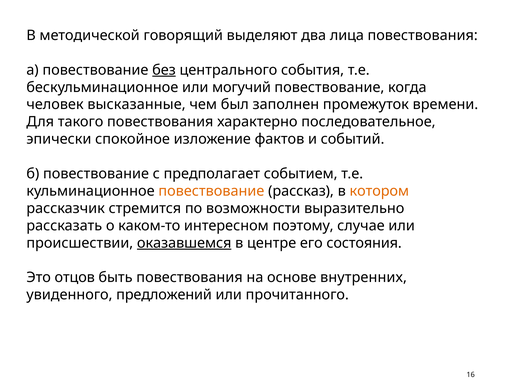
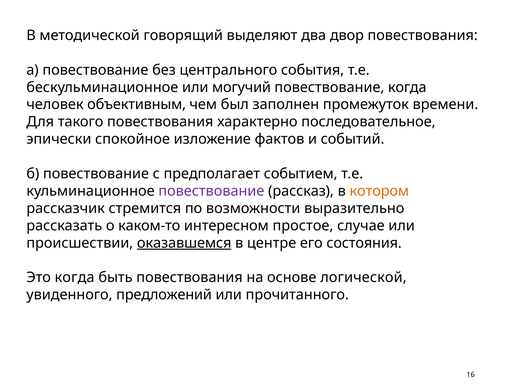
лица: лица -> двор (347, 35)
без underline: present -> none (164, 70)
высказанные: высказанные -> объективным (137, 105)
повествование colour: orange -> purple (211, 191)
поэтому: поэтому -> простое (303, 226)
Это отцов: отцов -> когда (75, 278)
внутренних: внутренних -> логической (363, 278)
